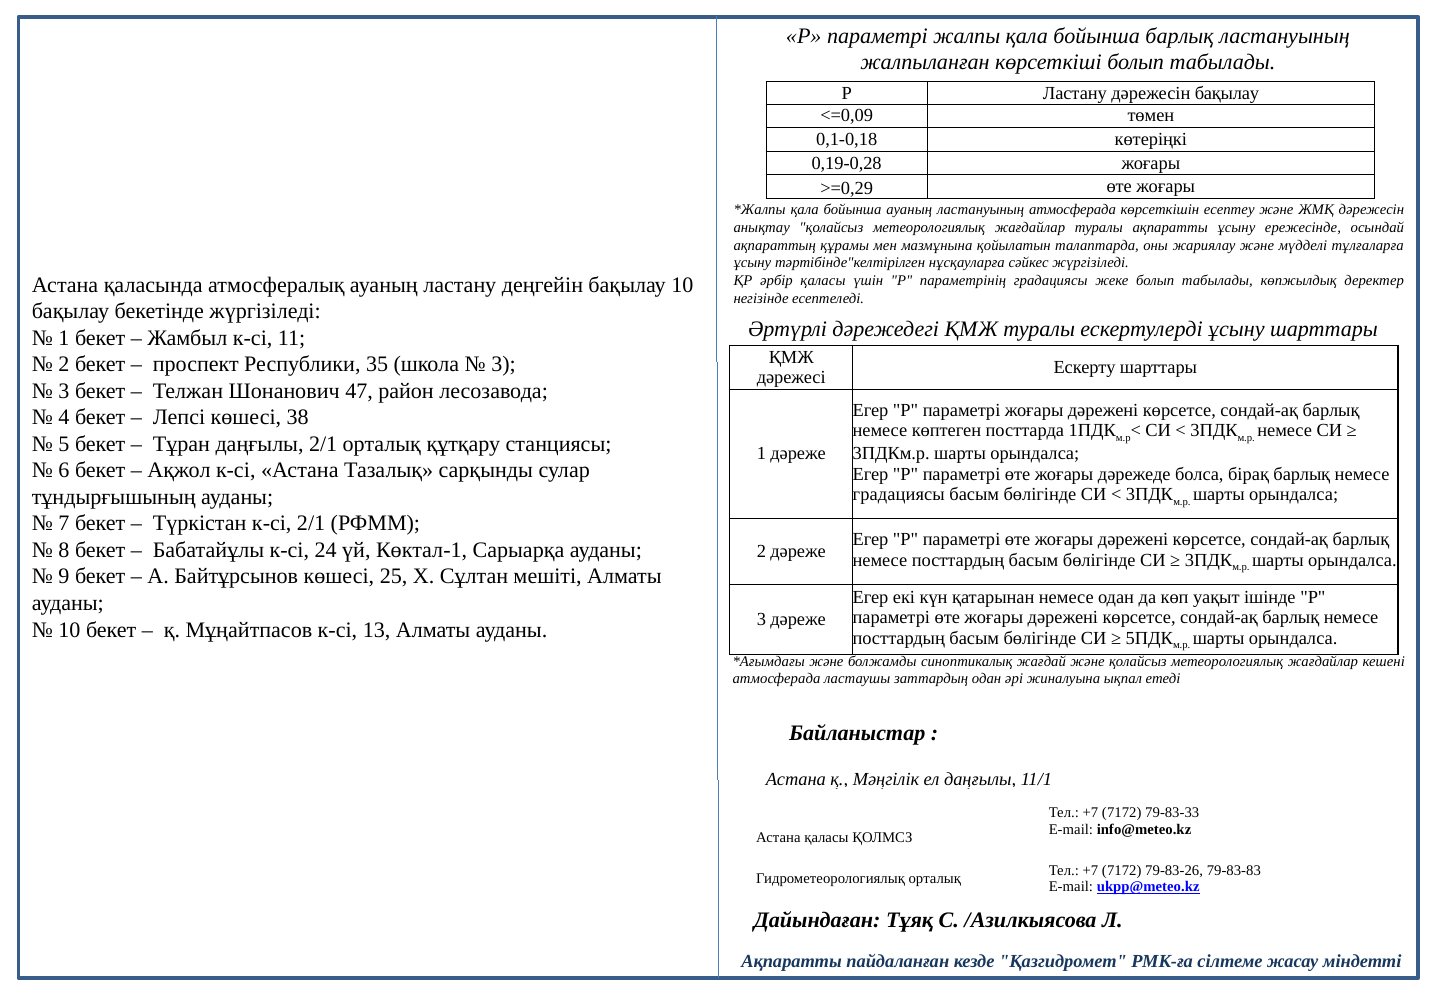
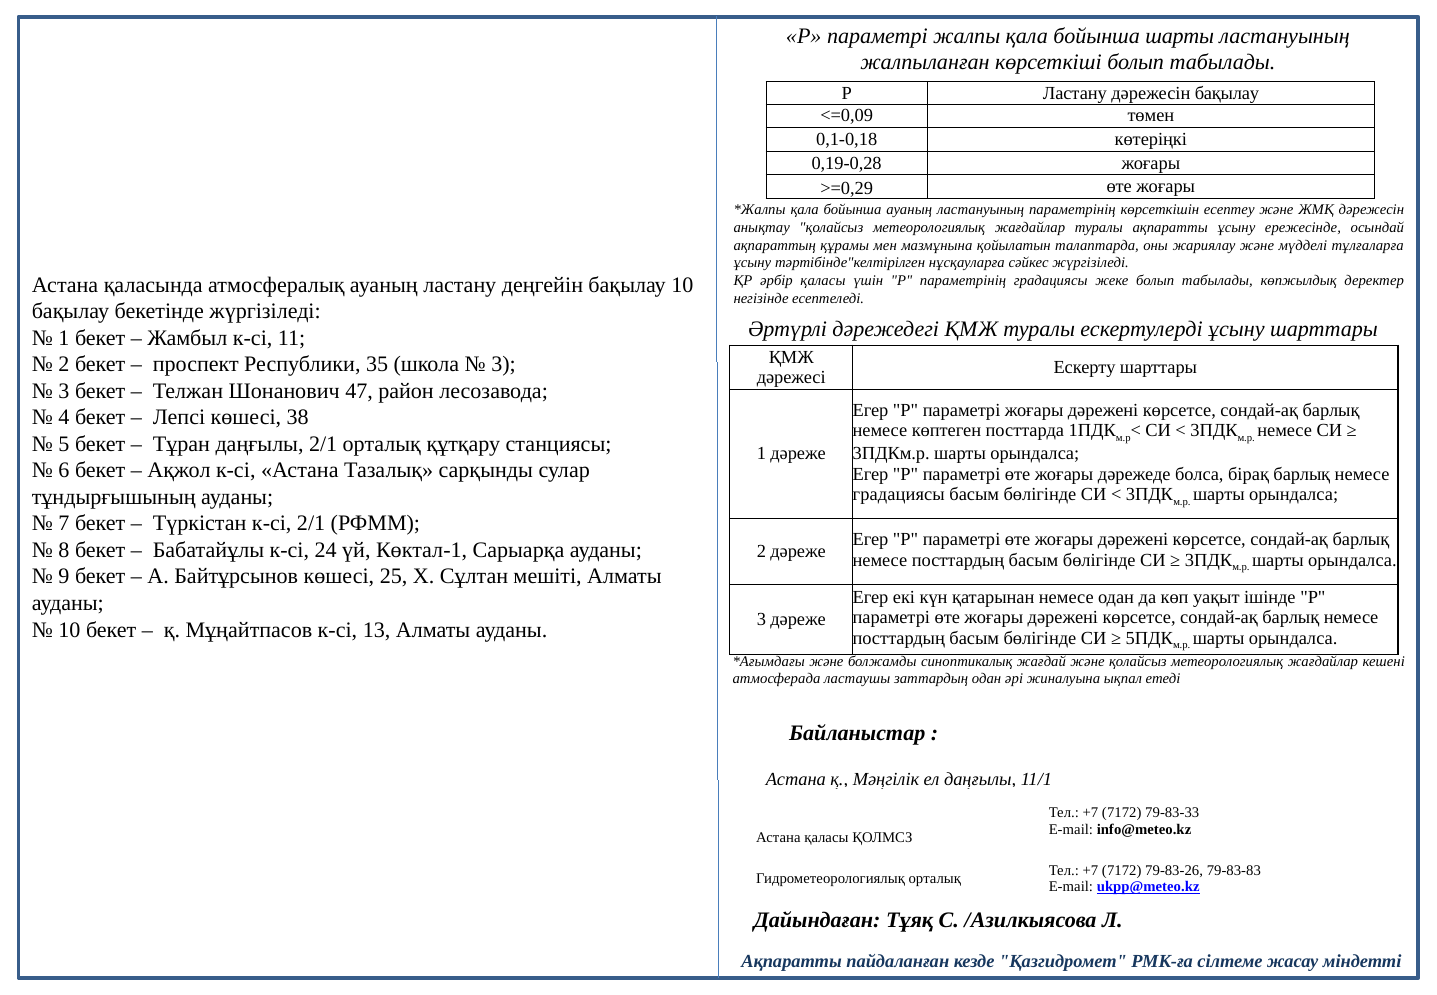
бойынша барлық: барлық -> шарты (1180, 36)
ластануының атмосферада: атмосферада -> параметрінің (1072, 210)
